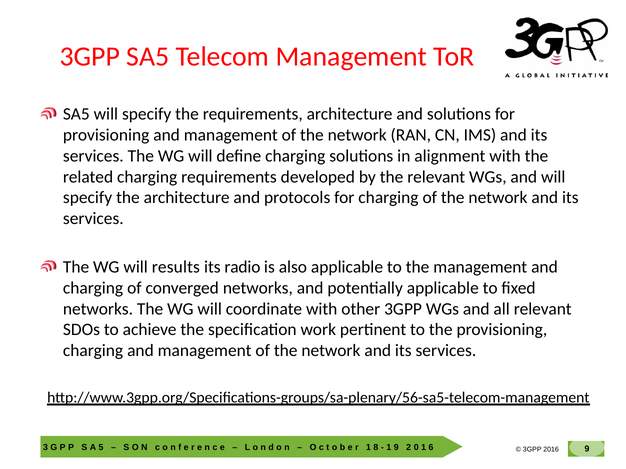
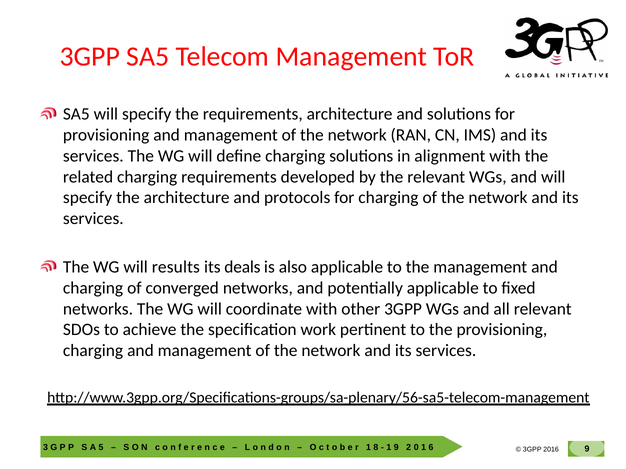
radio: radio -> deals (242, 267)
